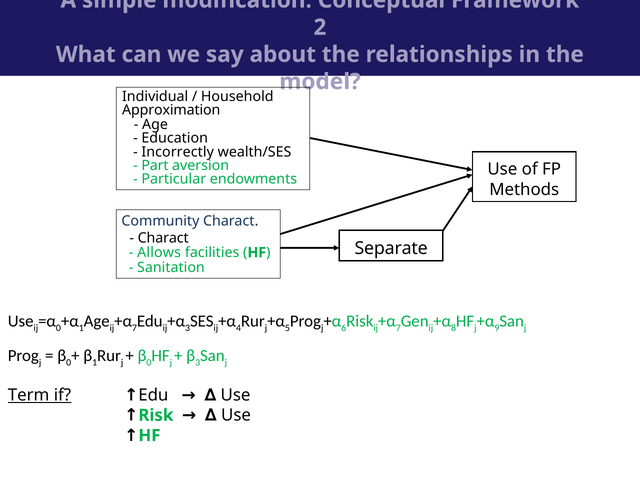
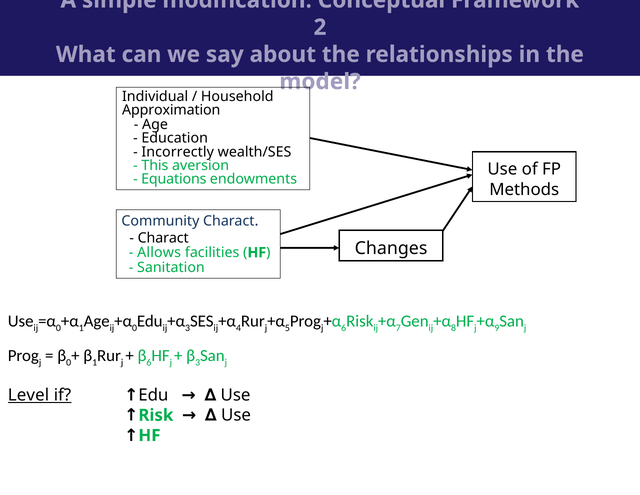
Part: Part -> This (155, 165)
Particular: Particular -> Equations (174, 179)
Separate: Separate -> Changes (391, 248)
7: 7 -> 0 (135, 328)
0: 0 -> 6 (149, 362)
Term: Term -> Level (29, 395)
